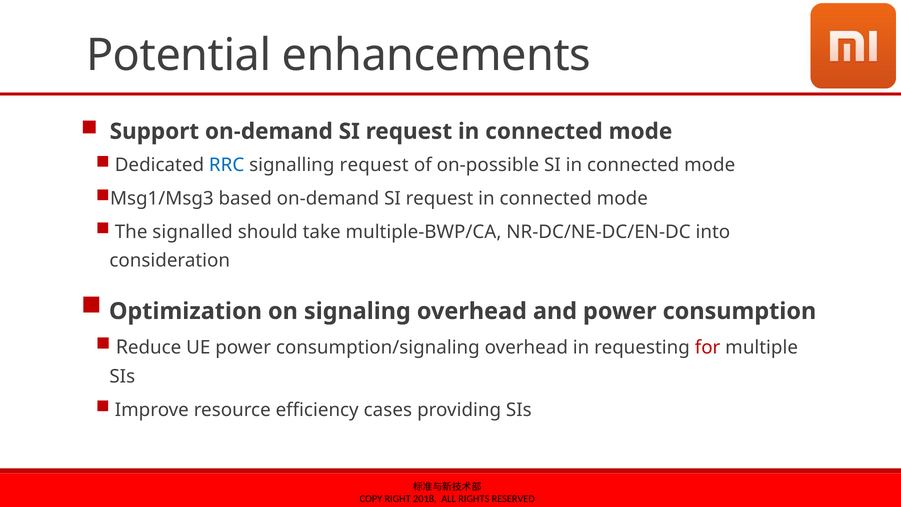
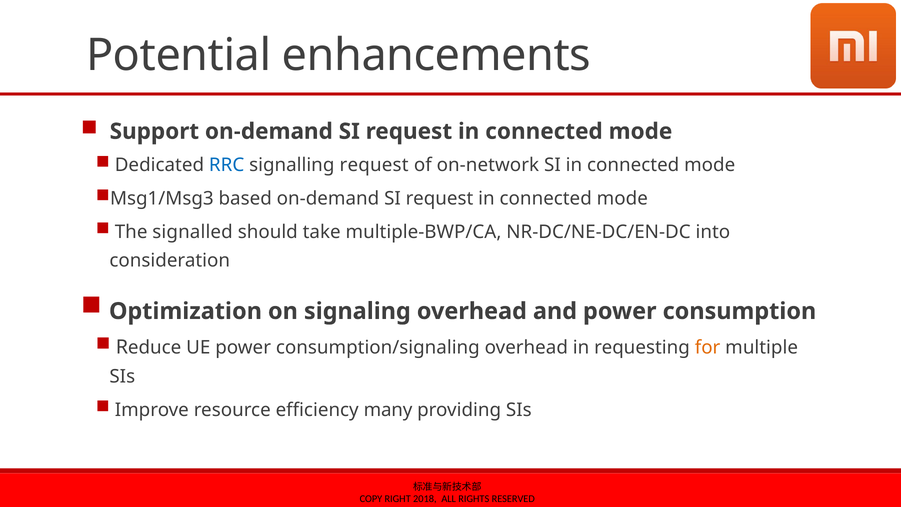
on-possible: on-possible -> on-network (488, 165)
for colour: red -> orange (708, 347)
cases: cases -> many (388, 410)
